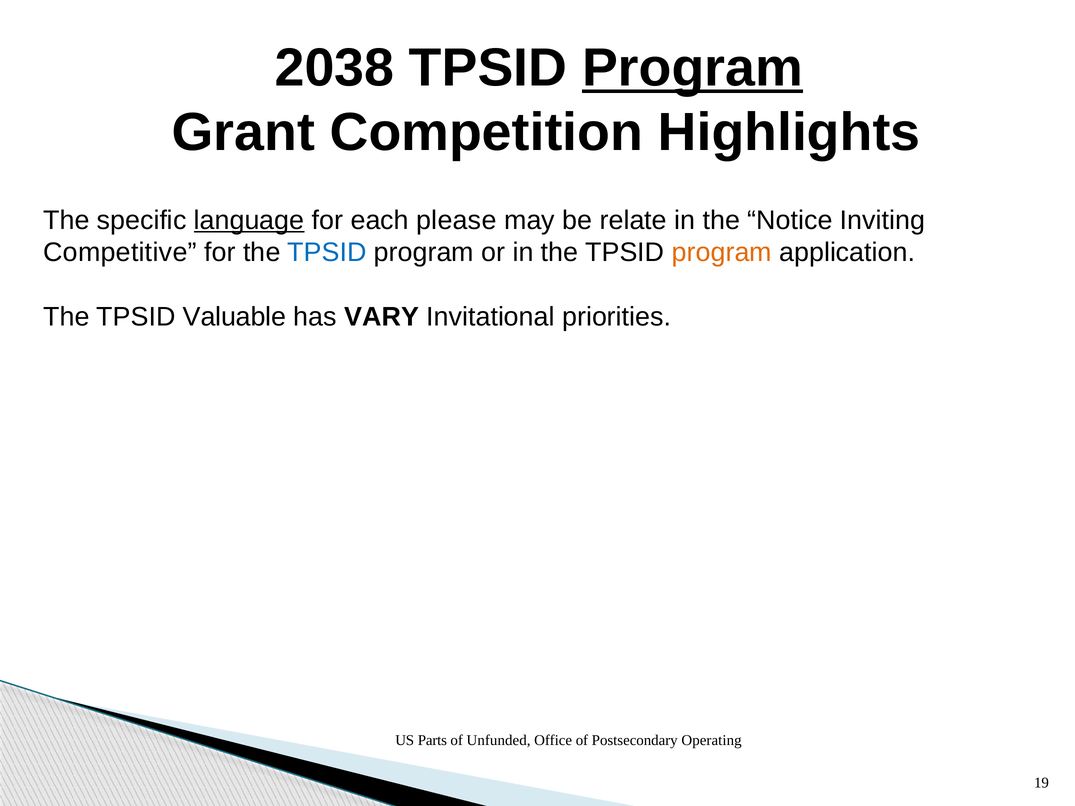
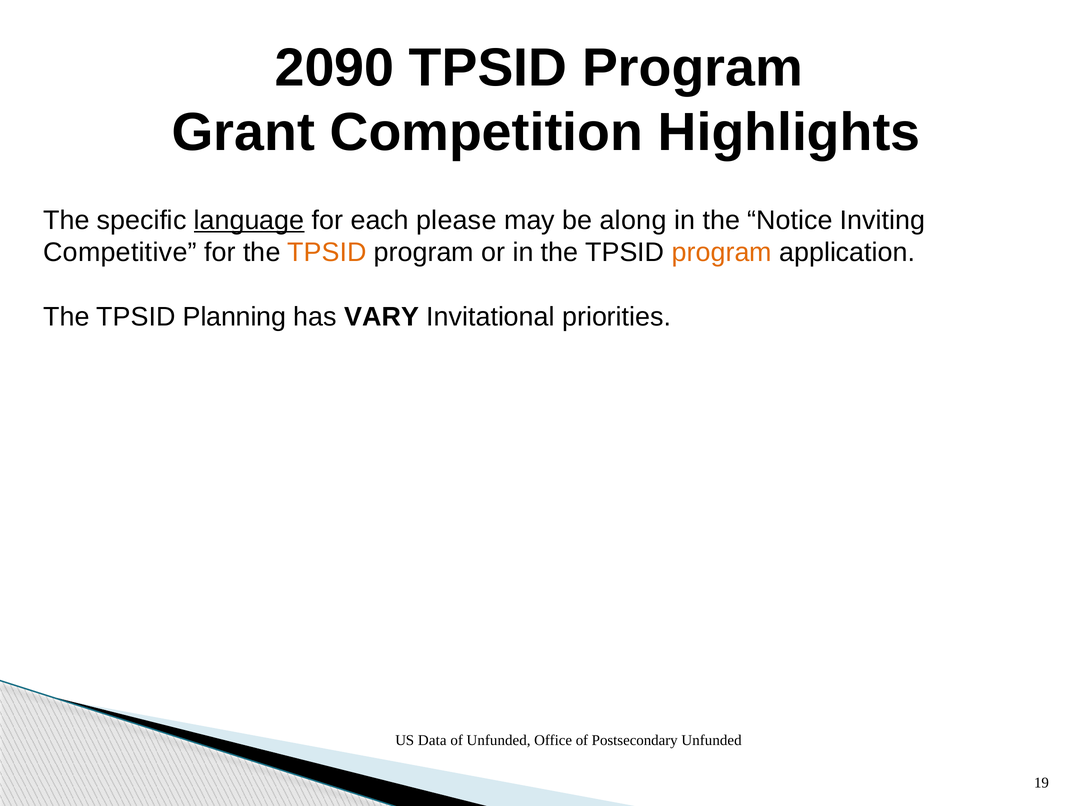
2038: 2038 -> 2090 (334, 68)
Program underline: present -> none (693, 68)
relate: relate -> along (633, 220)
TPSID colour: blue -> orange (327, 253)
Valuable: Valuable -> Planning (235, 317)
Parts: Parts -> Data (432, 741)
Postsecondary Operating: Operating -> Unfunded (712, 741)
